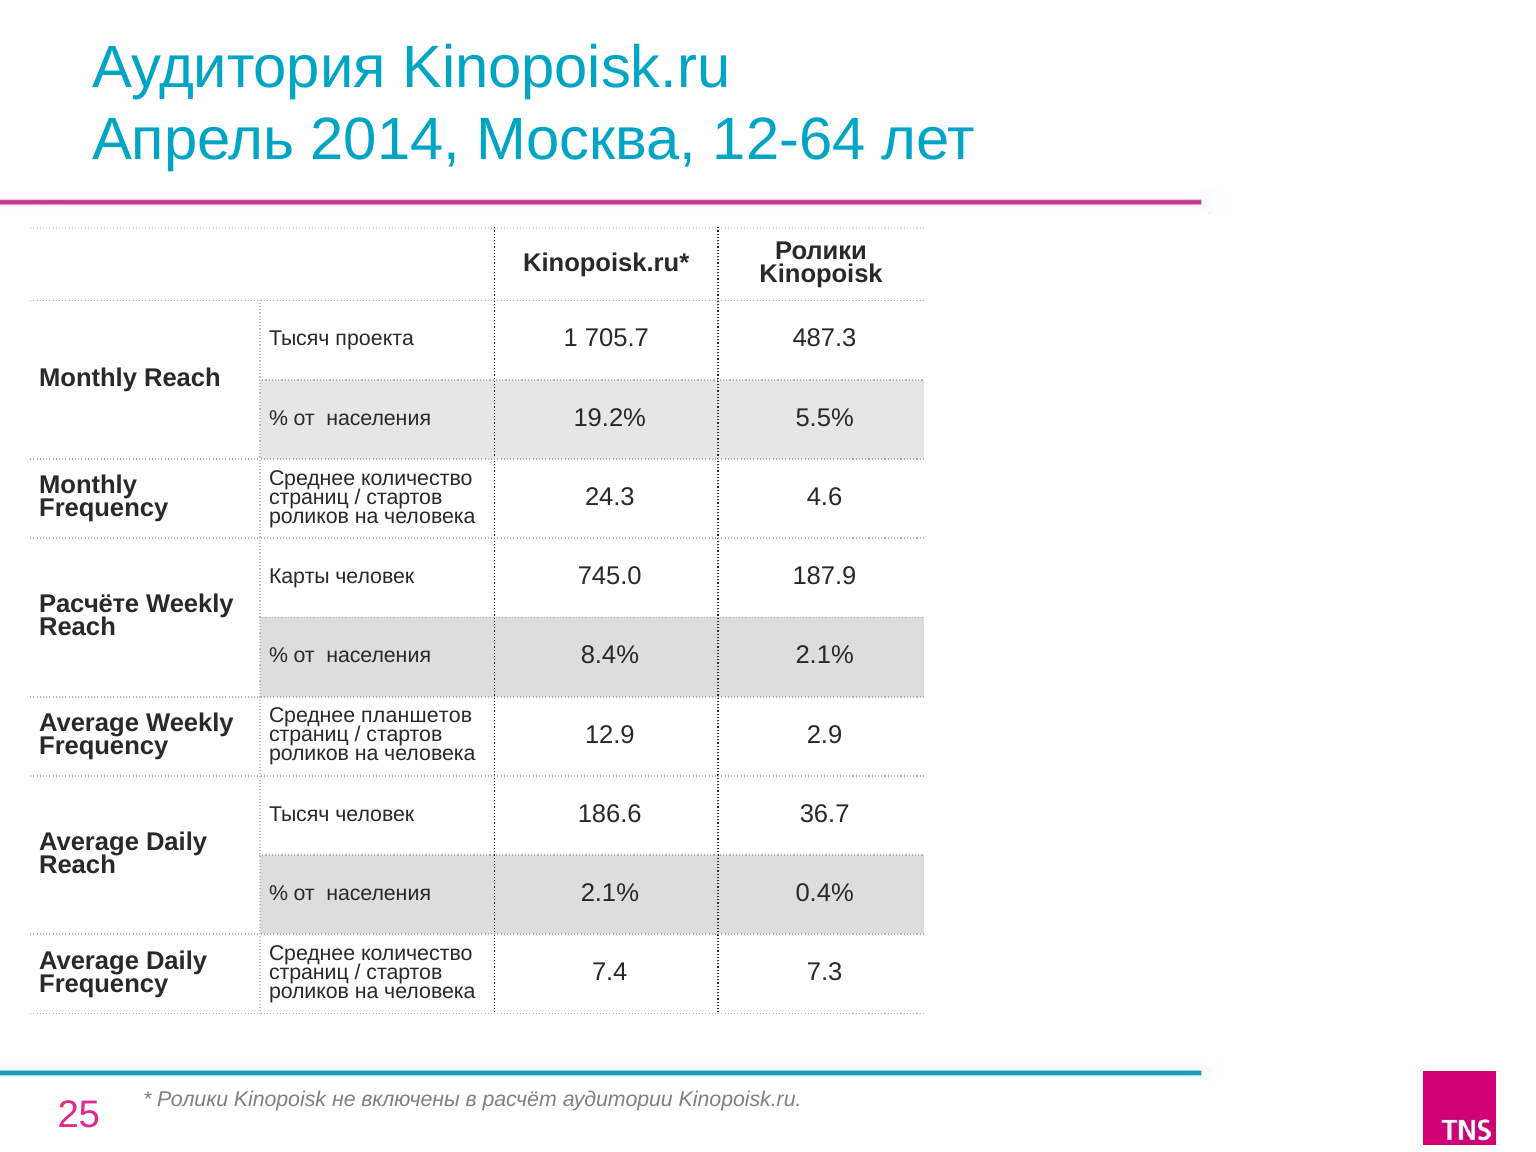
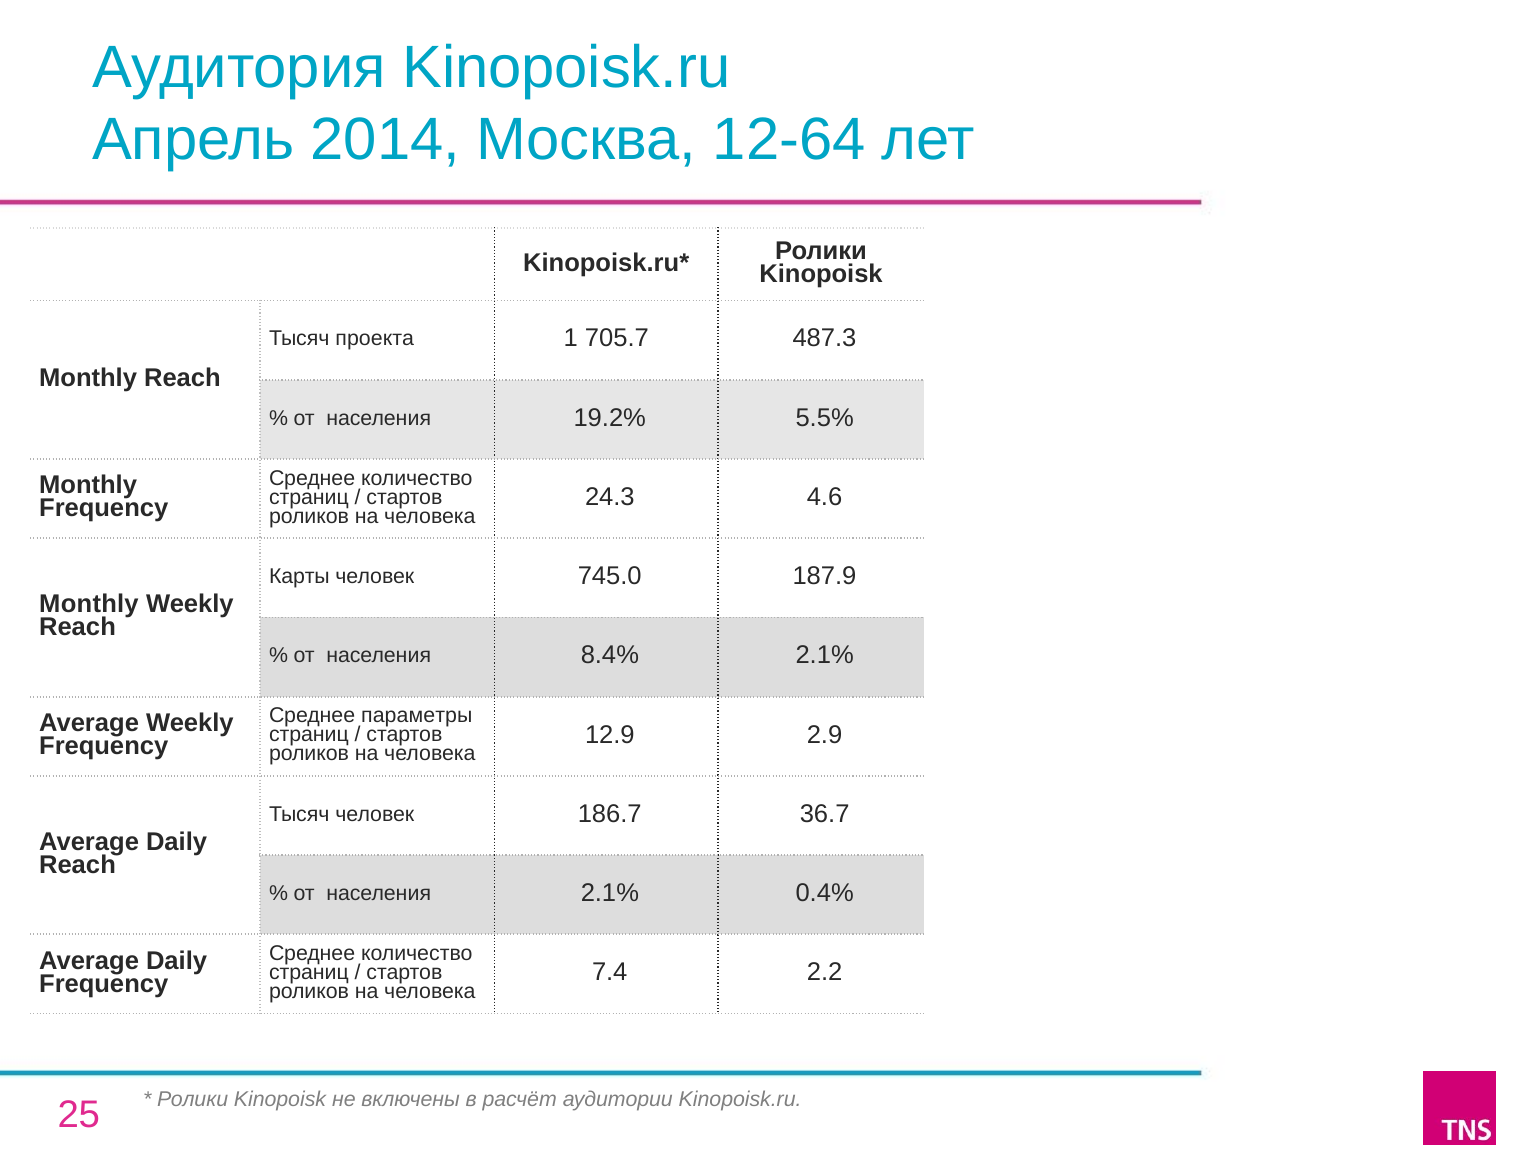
Расчёте: Расчёте -> Monthly (89, 604)
планшетов: планшетов -> параметры (417, 716)
186.6: 186.6 -> 186.7 (610, 814)
7.3: 7.3 -> 2.2 (825, 972)
